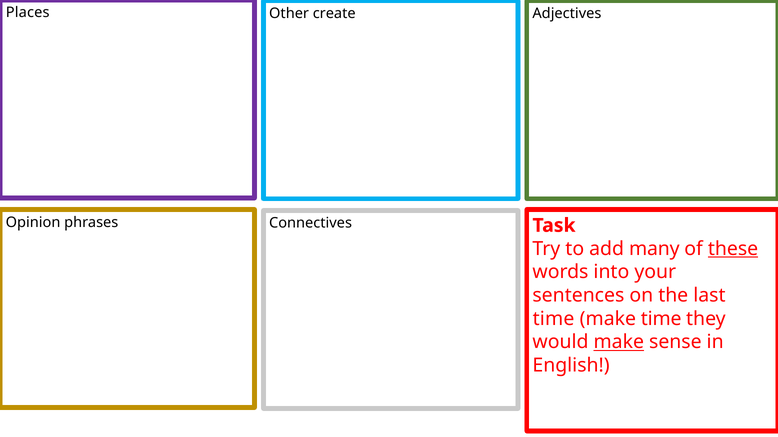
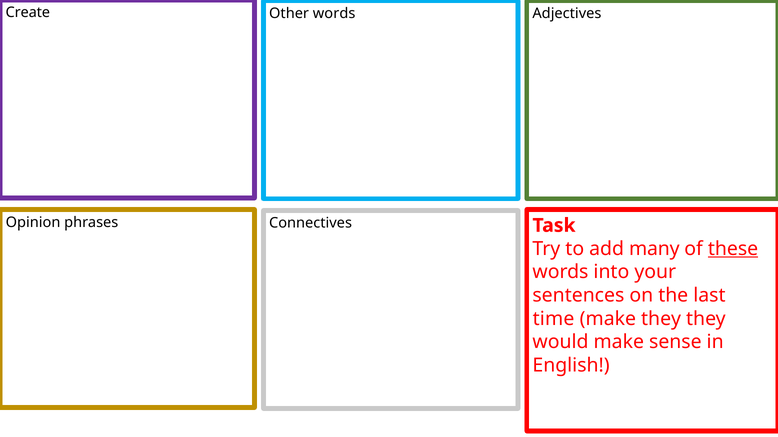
Places: Places -> Create (28, 13)
Other create: create -> words (334, 13)
make time: time -> they (661, 319)
make underline: present -> none (619, 342)
